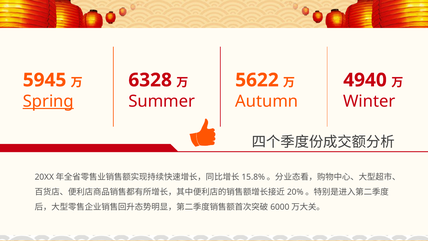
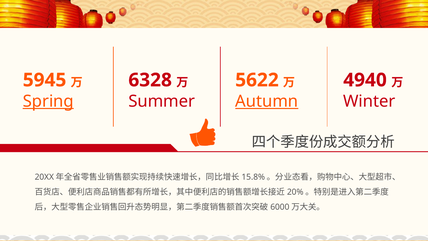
Autumn underline: none -> present (267, 101)
